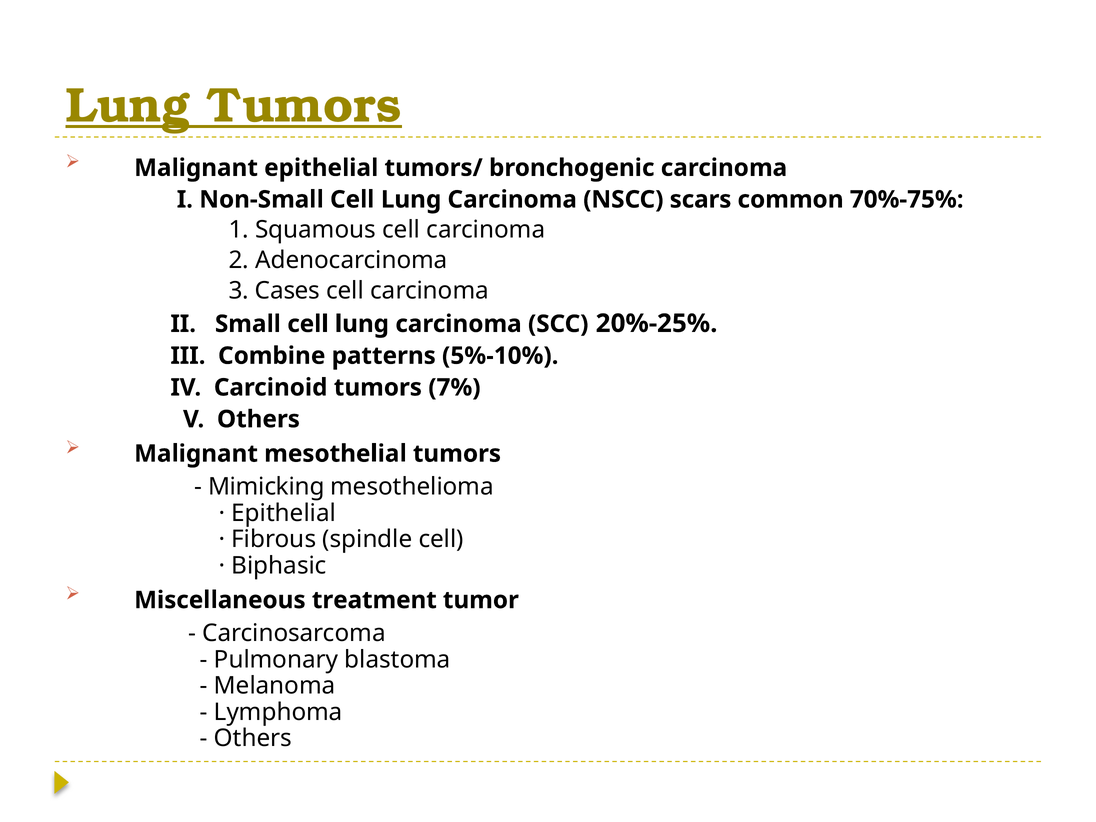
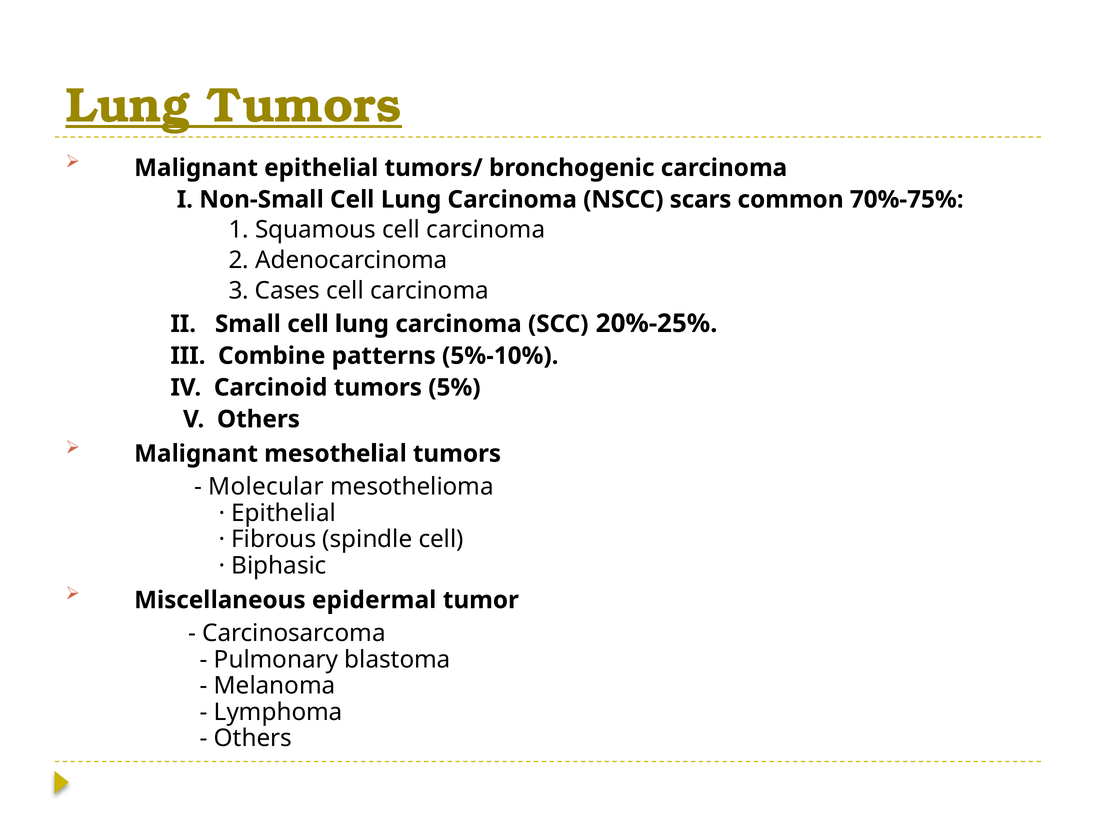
7%: 7% -> 5% (454, 388)
Mimicking: Mimicking -> Molecular (266, 487)
treatment: treatment -> epidermal (374, 600)
